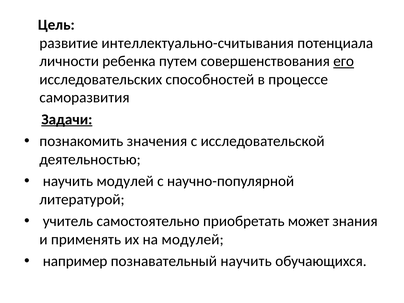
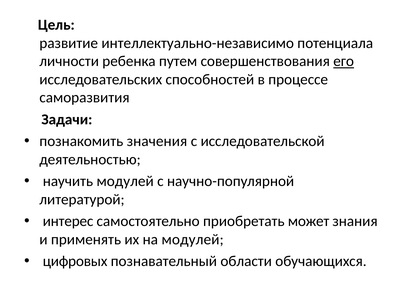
интеллектуально-считывания: интеллектуально-считывания -> интеллектуально-независимо (198, 43)
Задачи underline: present -> none (67, 119)
учитель: учитель -> интерес (68, 221)
например: например -> цифровых (75, 261)
познавательный научить: научить -> области (246, 261)
